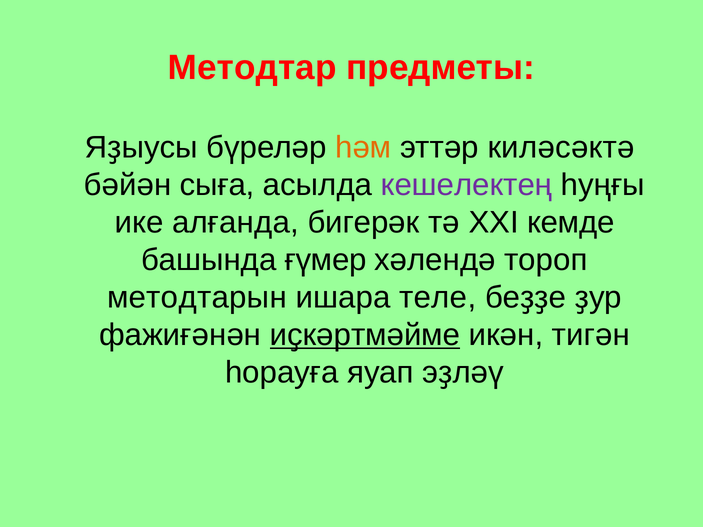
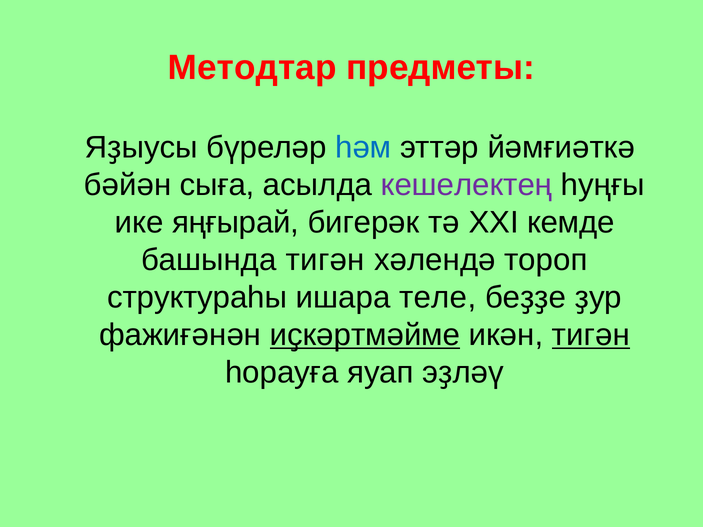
һәм colour: orange -> blue (363, 147)
киләсәктә: киләсәктә -> йәмғиәткә (561, 147)
алғанда: алғанда -> яңғырай (236, 222)
башында ғүмер: ғүмер -> тигән (325, 260)
методтарын: методтарын -> структураһы (197, 297)
тигән underline: none -> present (591, 335)
